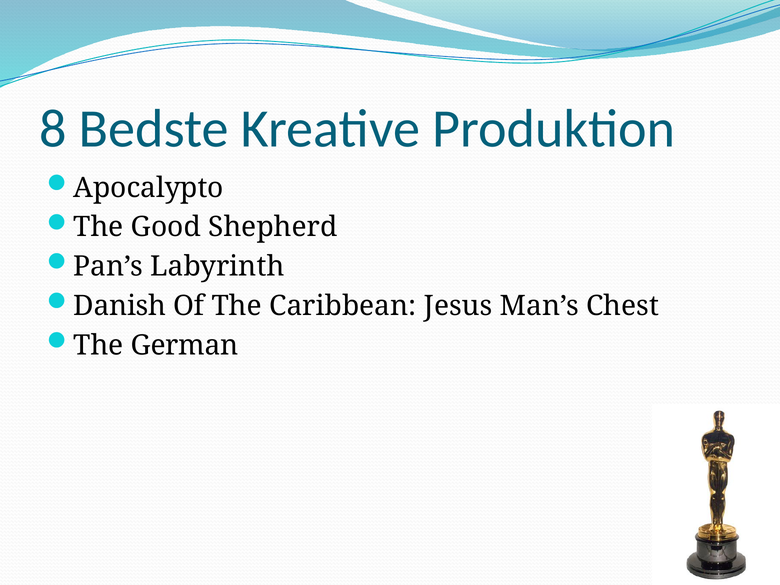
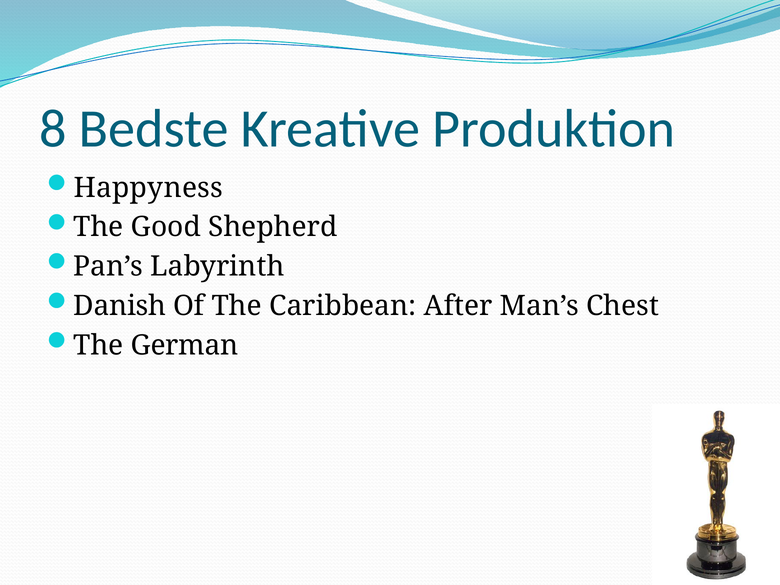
Apocalypto: Apocalypto -> Happyness (148, 188)
Jesus: Jesus -> After (458, 306)
